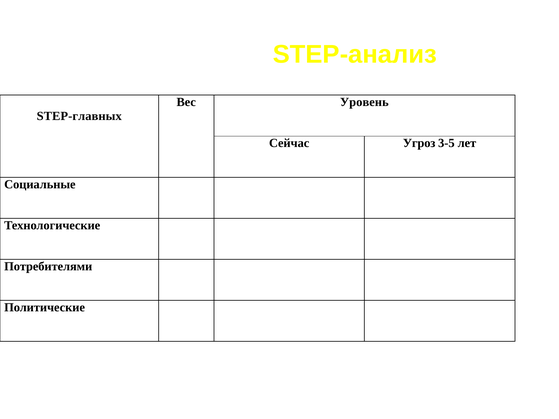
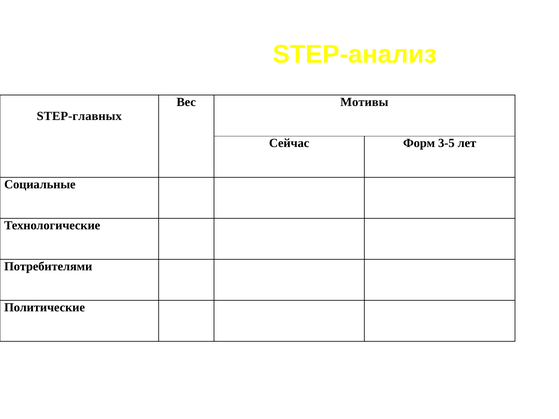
Уровень: Уровень -> Мотивы (364, 102)
Угроз: Угроз -> Форм (419, 143)
